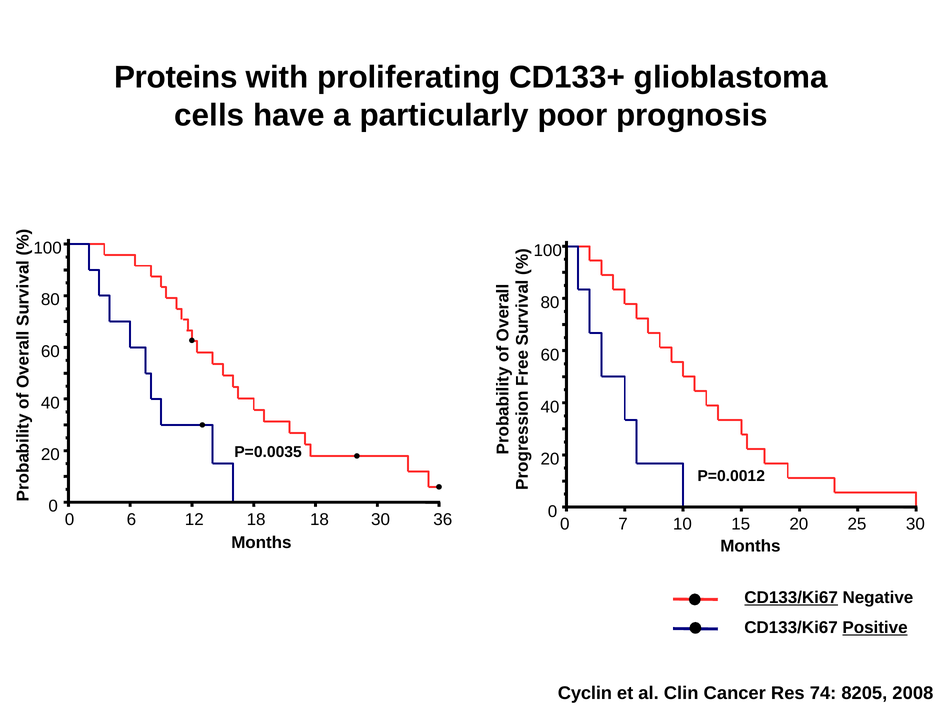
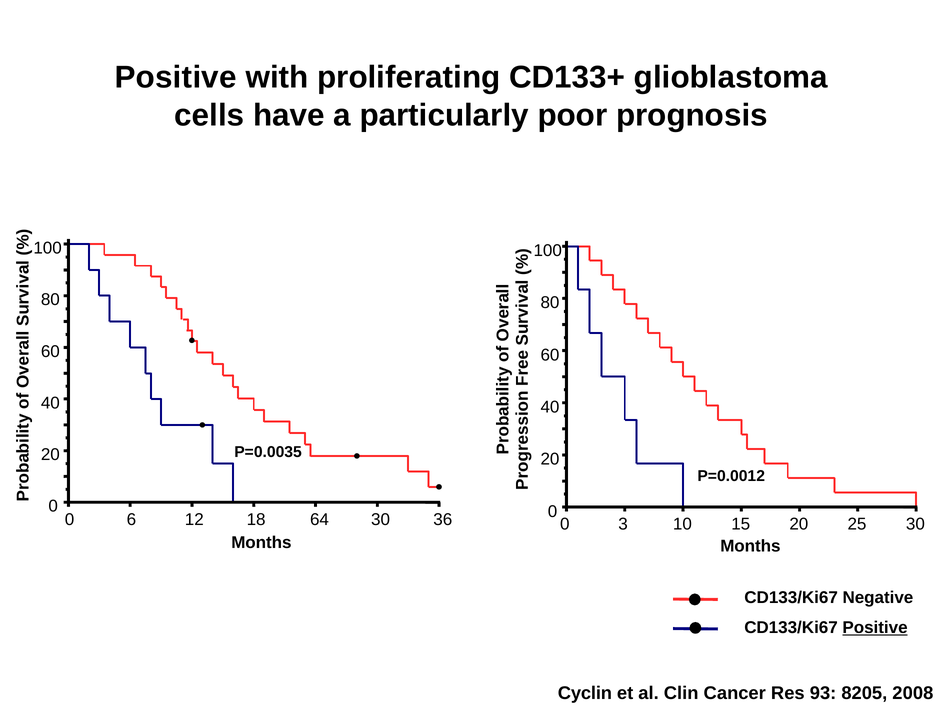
Proteins: Proteins -> Positive (176, 78)
18 18: 18 -> 64 (320, 520)
7: 7 -> 3 (623, 524)
CD133/Ki67 underline: present -> none (791, 598)
74: 74 -> 93 (823, 693)
